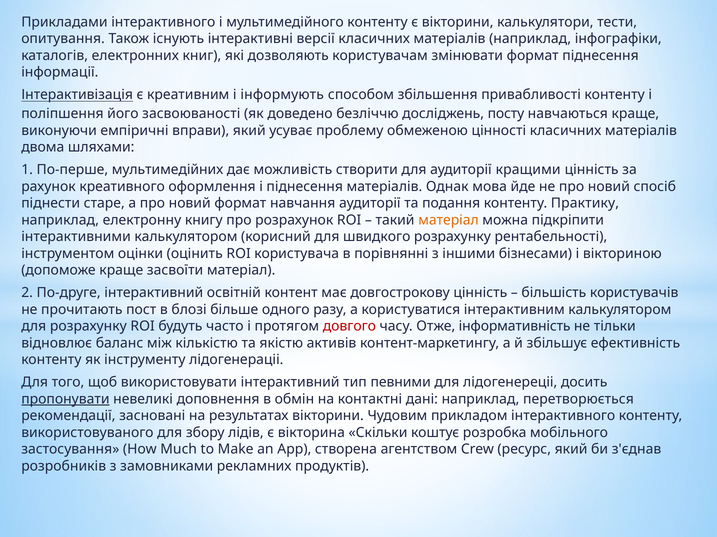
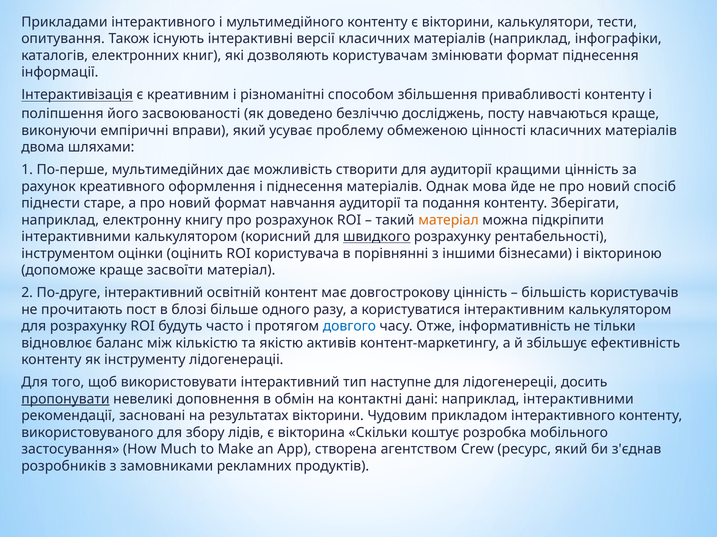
інформують: інформують -> різноманітні (282, 95)
Практику: Практику -> Зберігати (585, 204)
швидкого underline: none -> present (377, 237)
довгого colour: red -> blue (349, 327)
певними: певними -> наступне (401, 383)
наприклад перетворюється: перетворюється -> інтерактивними (578, 400)
